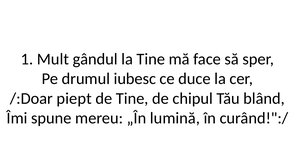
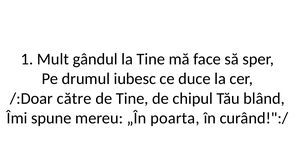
piept: piept -> către (74, 98)
lumină: lumină -> poarta (175, 118)
